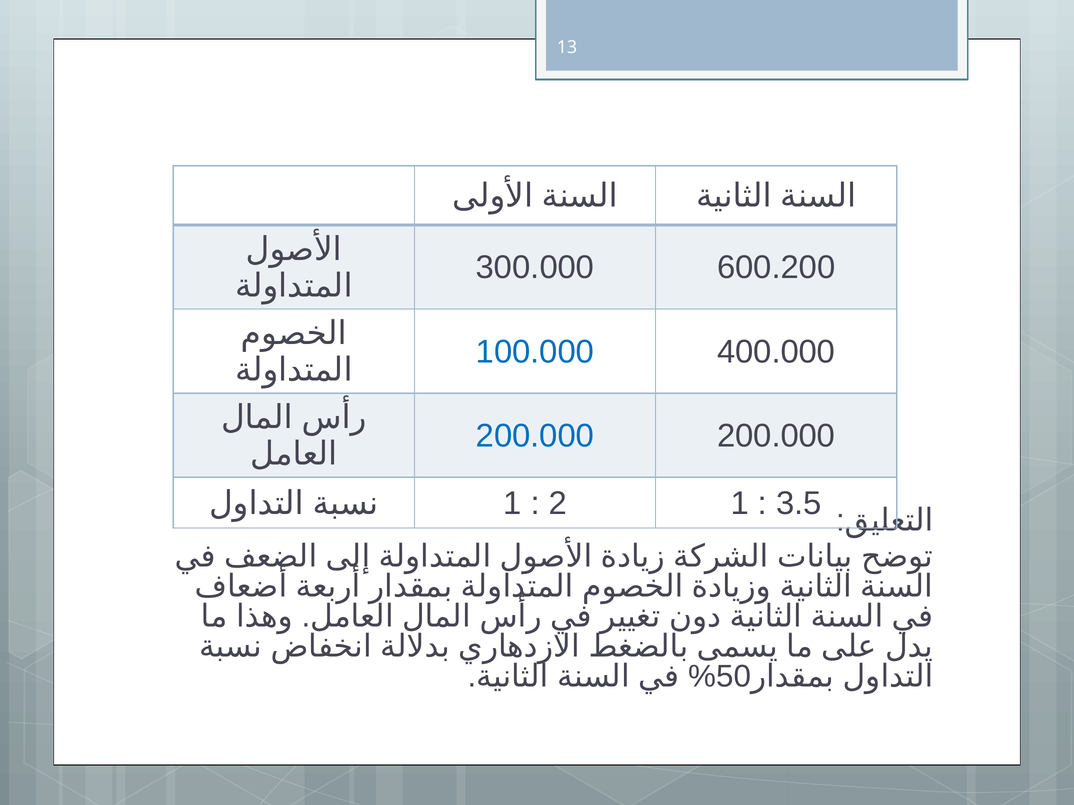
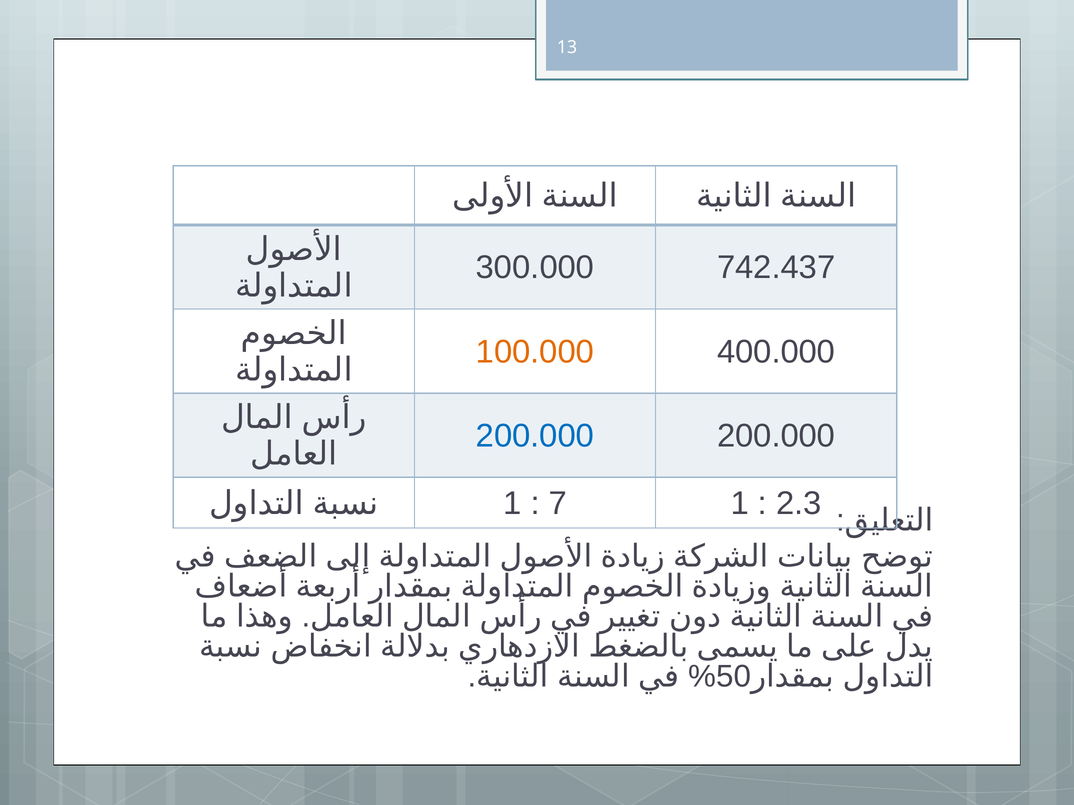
600.200: 600.200 -> 742.437 (776, 268)
100.000 colour: blue -> orange (535, 352)
3.5: 3.5 -> 2.3 (799, 504)
2: 2 -> 7 (558, 504)
